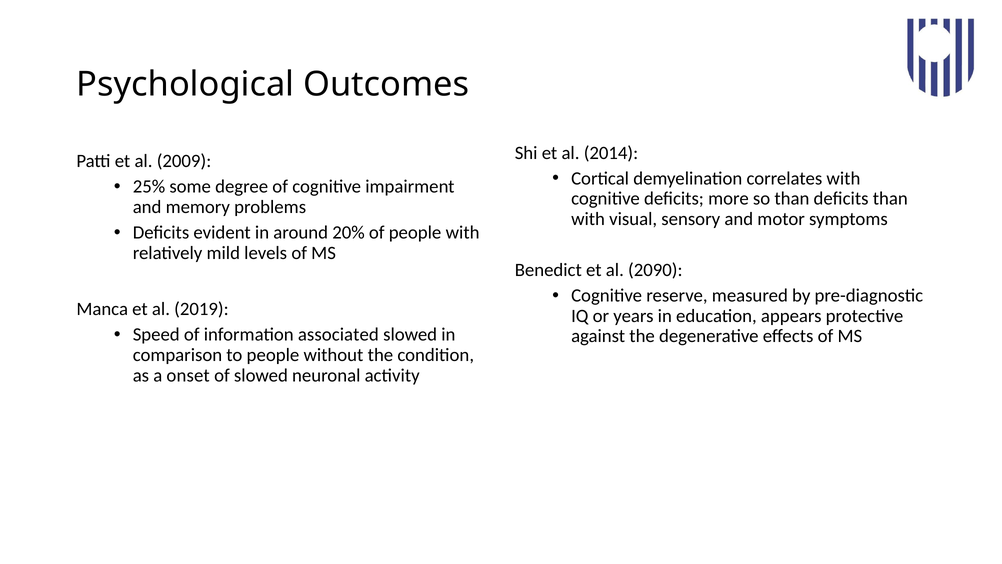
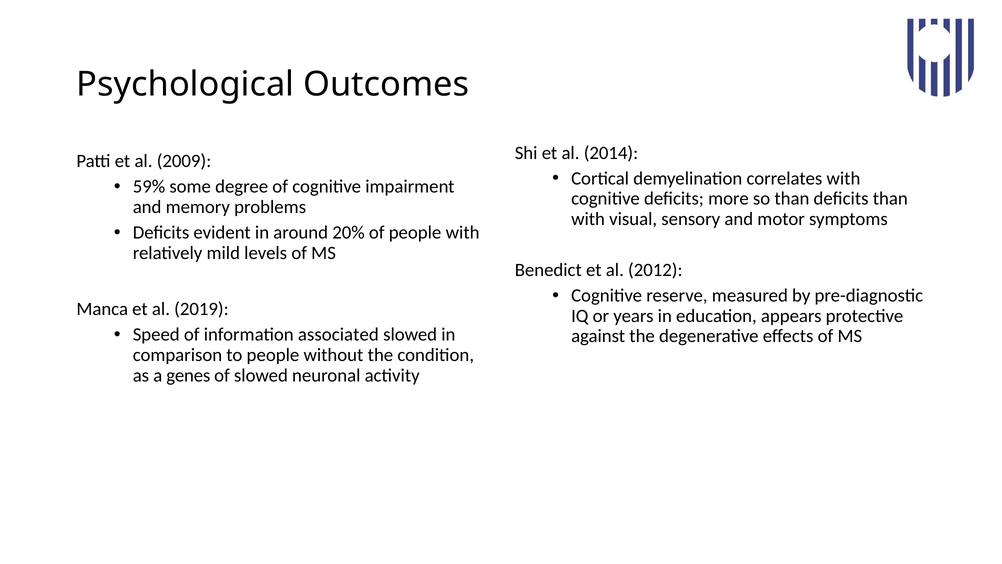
25%: 25% -> 59% (149, 187)
2090: 2090 -> 2012 (655, 270)
onset: onset -> genes (188, 375)
